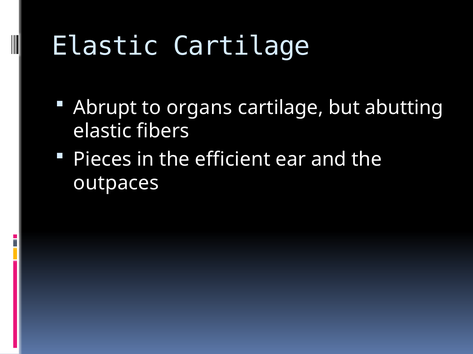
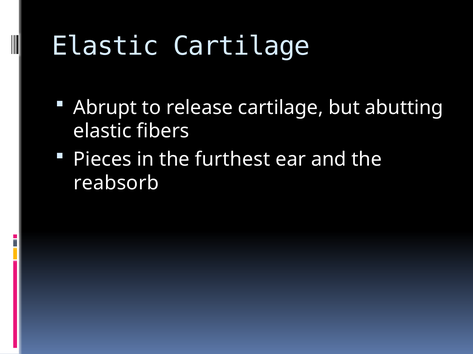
organs: organs -> release (199, 108)
efficient: efficient -> furthest (233, 160)
outpaces: outpaces -> reabsorb (116, 183)
